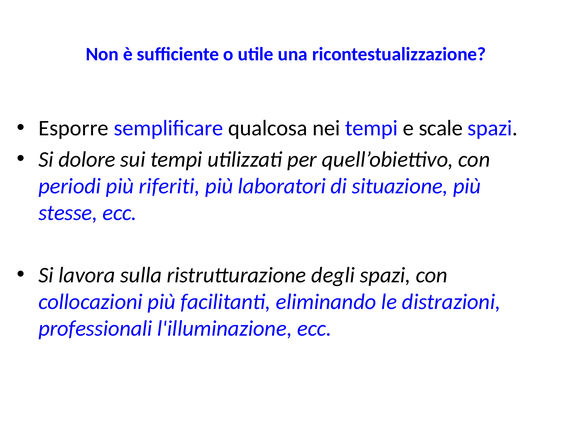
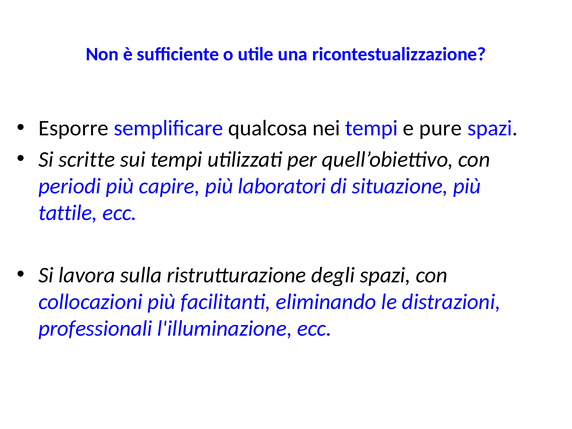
scale: scale -> pure (441, 128)
dolore: dolore -> scritte (87, 159)
riferiti: riferiti -> capire (170, 186)
stesse: stesse -> tattile (68, 213)
